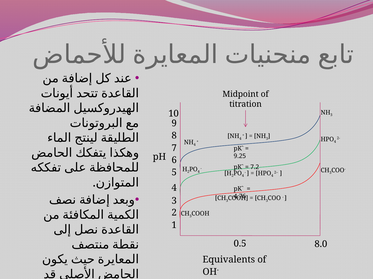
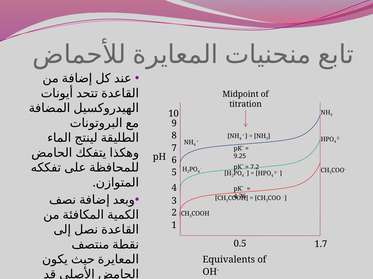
8.0: 8.0 -> 1.7 (321, 245)
